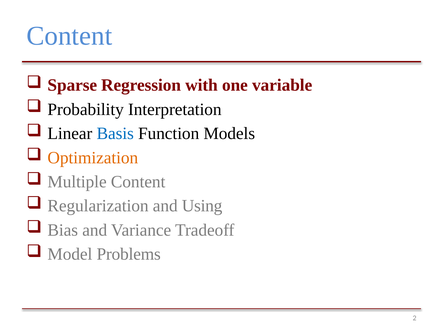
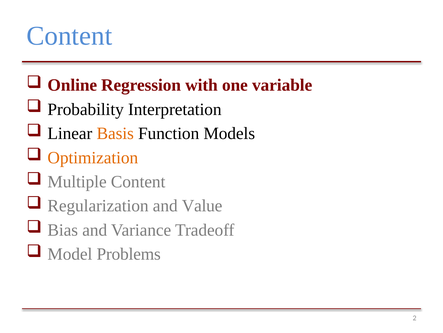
Sparse: Sparse -> Online (72, 85)
Basis colour: blue -> orange (115, 133)
Using: Using -> Value (202, 205)
